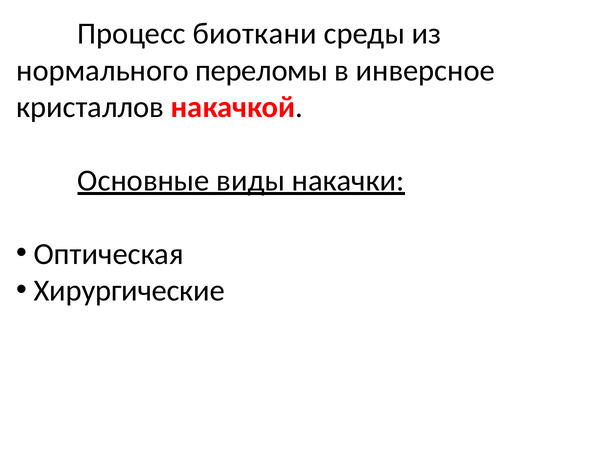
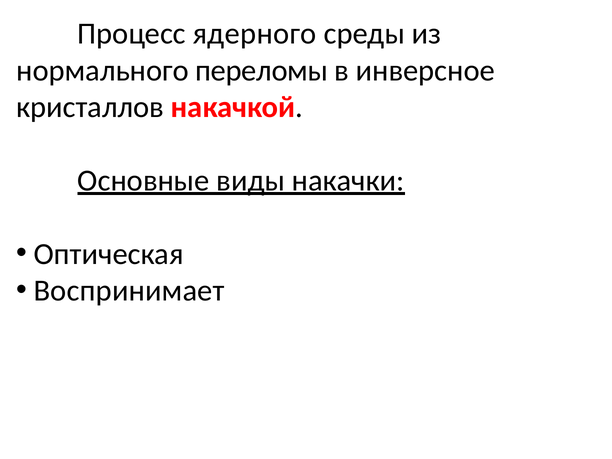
биоткани: биоткани -> ядерного (255, 34)
Хирургические: Хирургические -> Воспринимает (129, 291)
